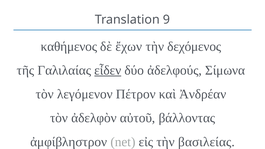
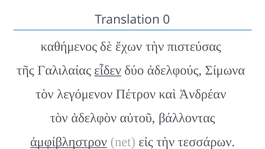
9: 9 -> 0 (166, 20)
δεχόμενος: δεχόμενος -> πιστεύσας (194, 47)
ἀμφίβληστρον underline: none -> present (69, 142)
βασιλείας: βασιλείας -> τεσσάρων (207, 142)
